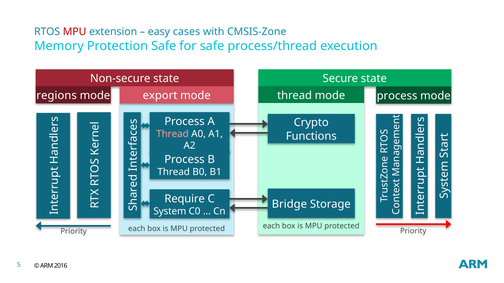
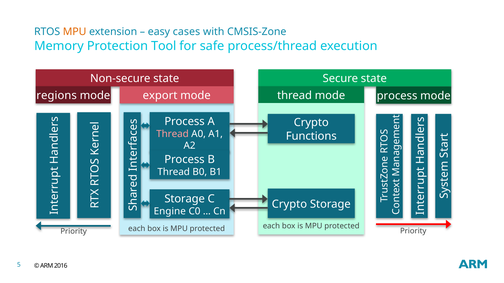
MPU colour: red -> orange (75, 32)
Protection Safe: Safe -> Tool (164, 46)
Require: Require -> Storage (185, 199)
Bridge: Bridge -> Crypto (289, 204)
System: System -> Engine (170, 212)
